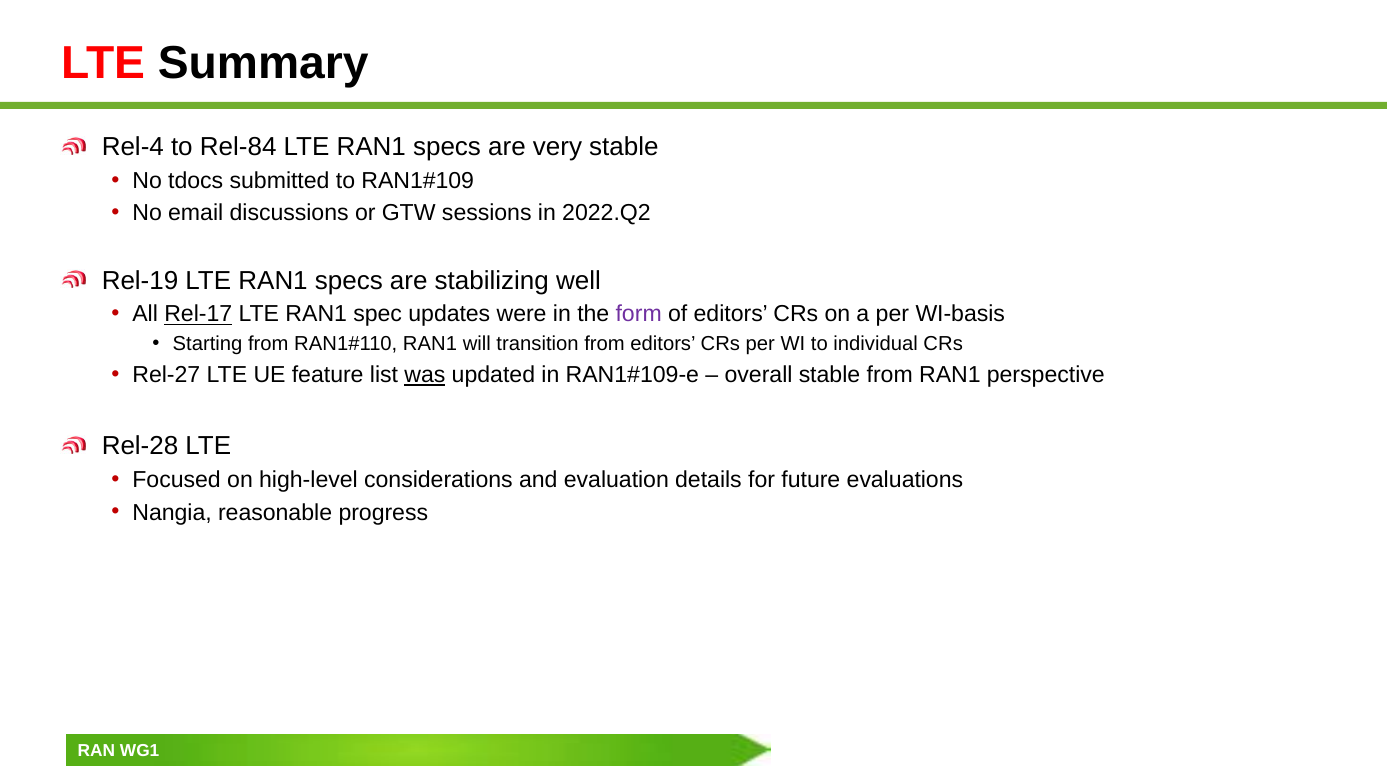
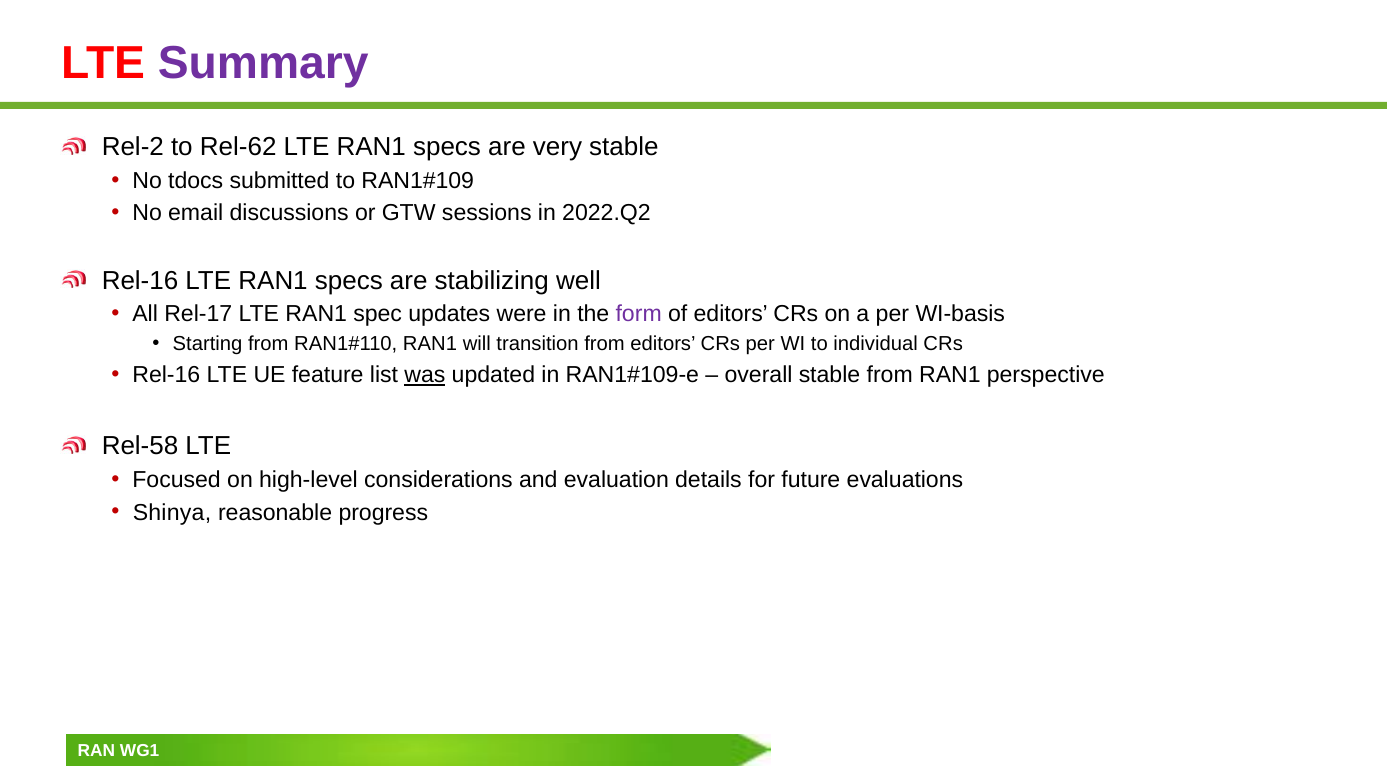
Summary colour: black -> purple (263, 64)
Rel-4: Rel-4 -> Rel-2 (133, 147)
Rel-84: Rel-84 -> Rel-62 (238, 147)
Rel-19: Rel-19 -> Rel-16 (140, 281)
Rel-17 underline: present -> none (198, 314)
Rel-27: Rel-27 -> Rel-16 (166, 375)
Rel-28: Rel-28 -> Rel-58 (140, 446)
Nangia: Nangia -> Shinya (172, 513)
